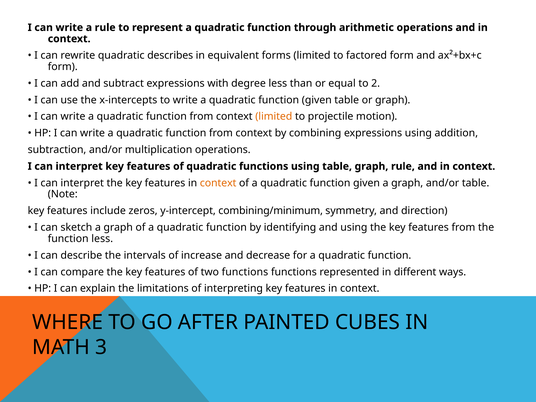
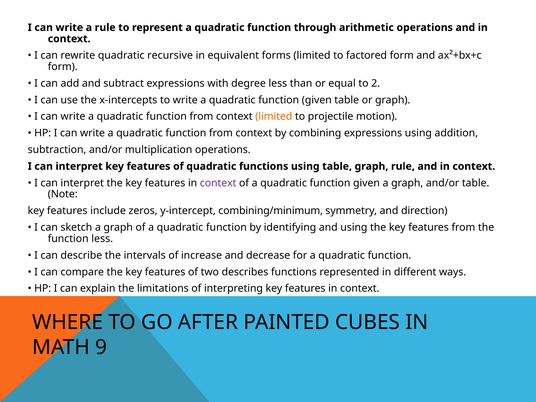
describes: describes -> recursive (170, 55)
context colour: orange -> purple (218, 183)
two functions: functions -> describes (245, 272)
3: 3 -> 9 (101, 347)
